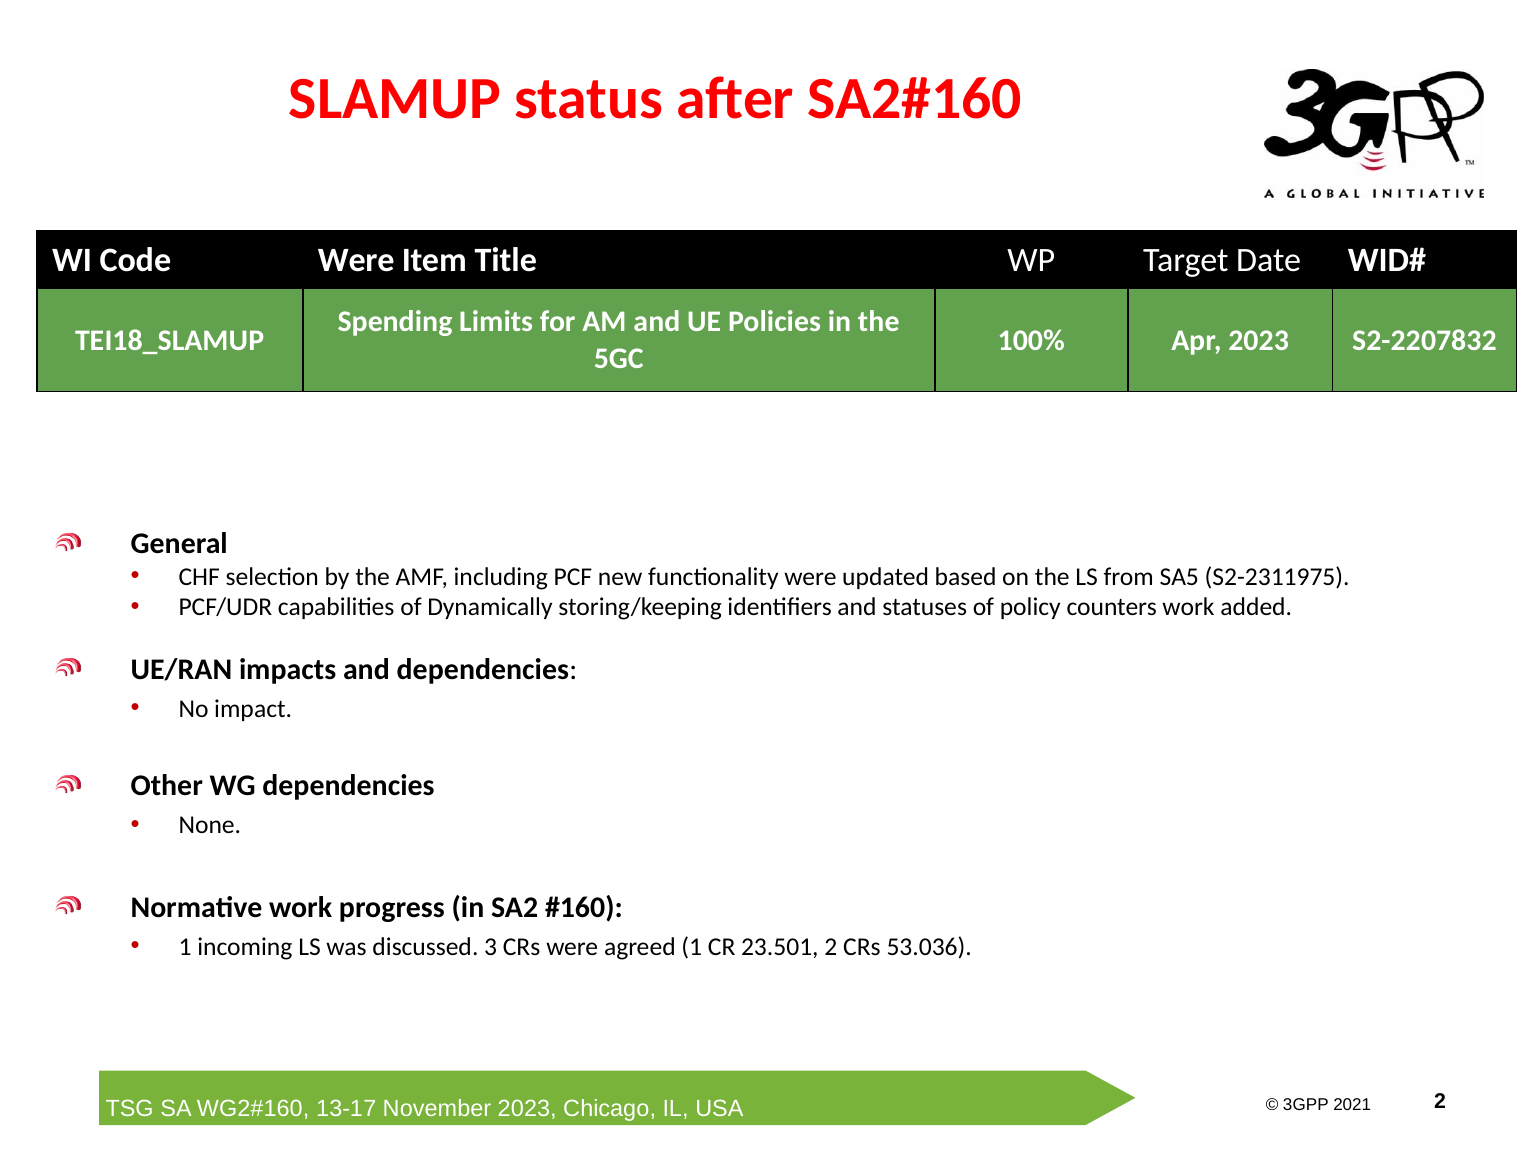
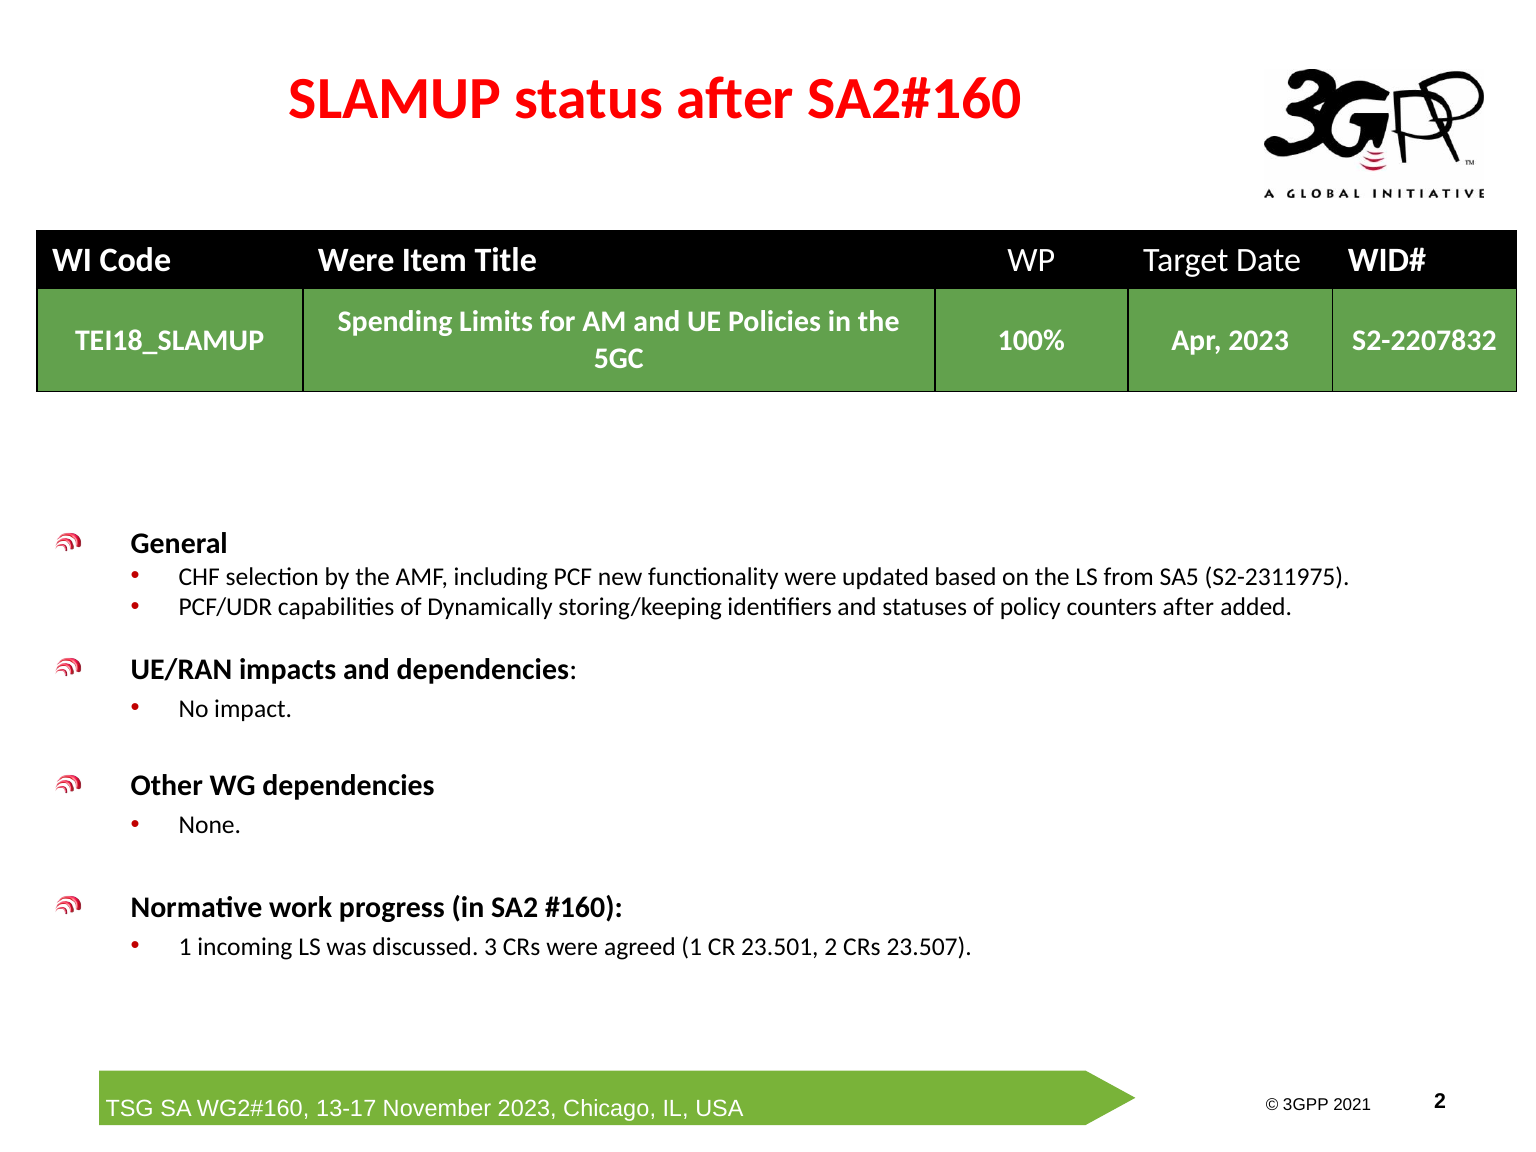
counters work: work -> after (1188, 607)
53.036: 53.036 -> 23.507 (929, 947)
